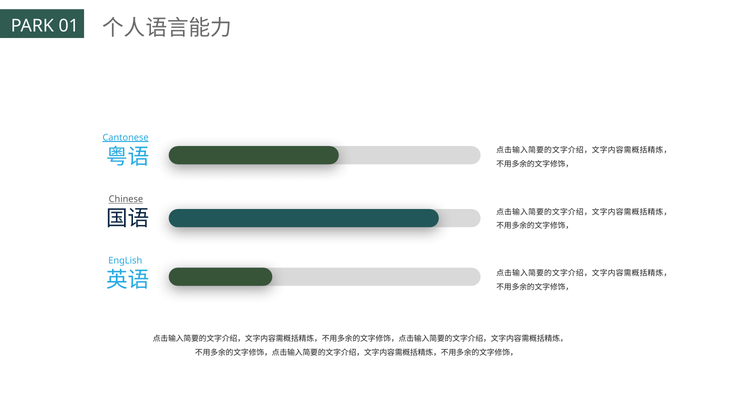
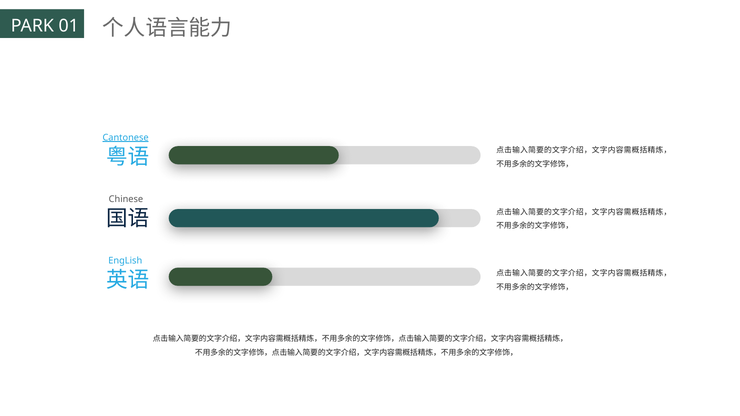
Chinese underline: present -> none (126, 199)
